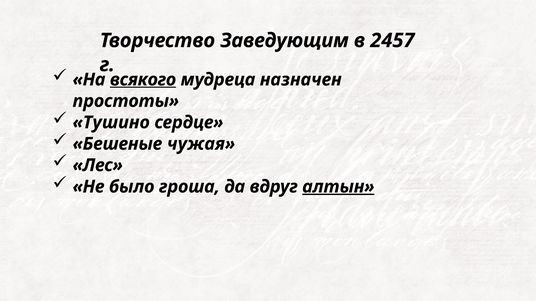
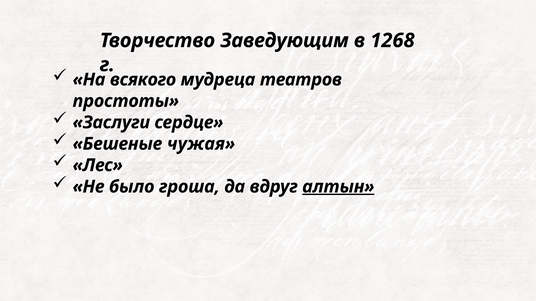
2457: 2457 -> 1268 (392, 41)
всякого underline: present -> none (143, 80)
назначен: назначен -> театров (301, 80)
Тушино: Тушино -> Заслуги (111, 123)
